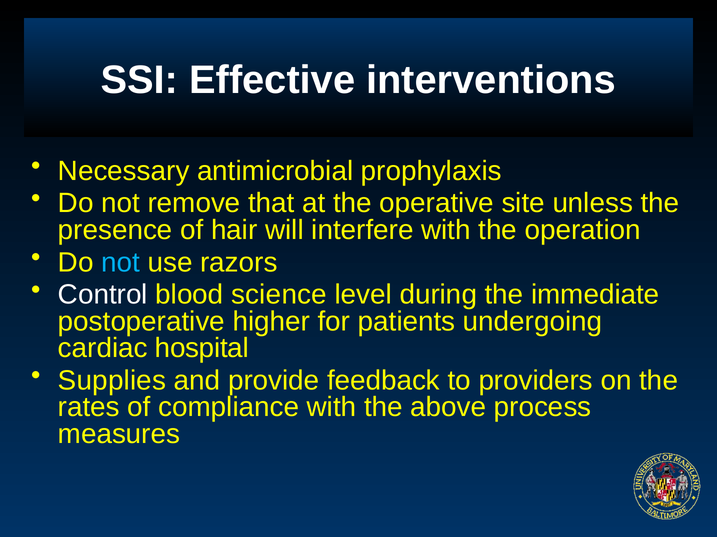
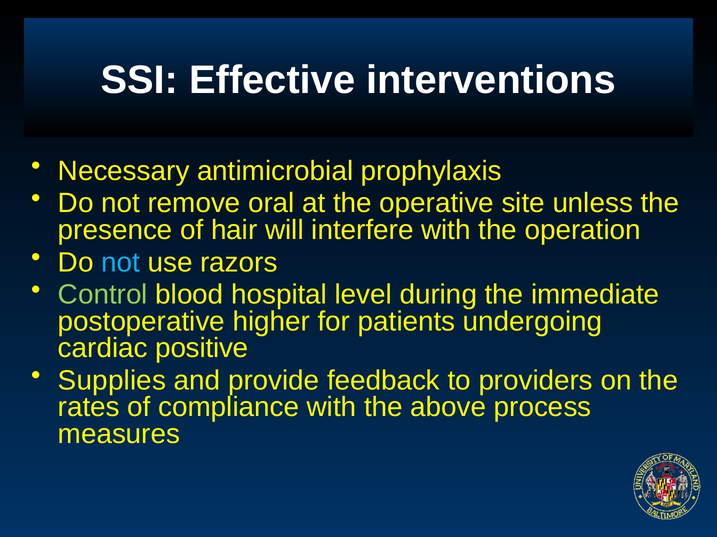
that: that -> oral (271, 204)
Control colour: white -> light green (103, 295)
science: science -> hospital (279, 295)
hospital: hospital -> positive (202, 349)
